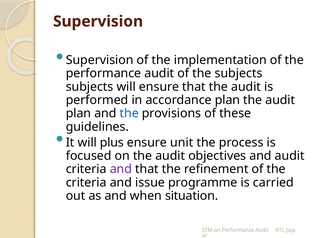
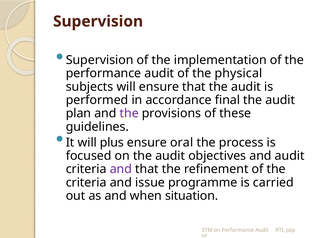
the subjects: subjects -> physical (239, 74)
accordance plan: plan -> final (227, 100)
the colour: blue -> purple (129, 114)
unit: unit -> oral (182, 143)
